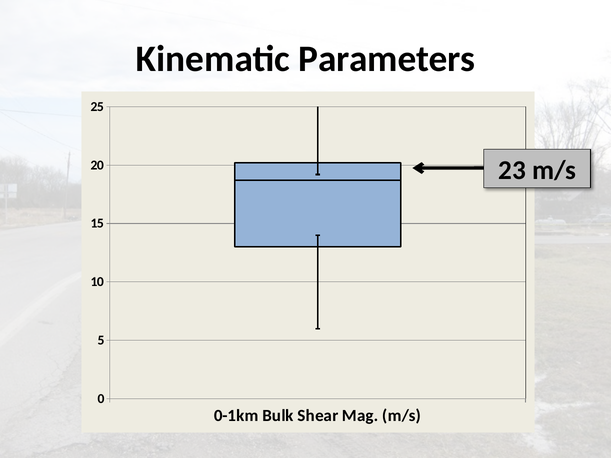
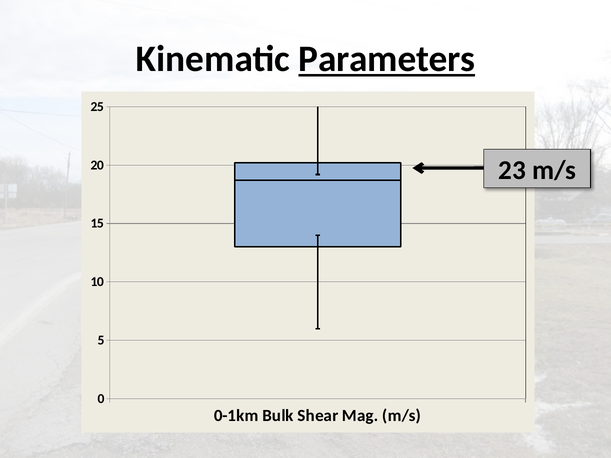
Parameters underline: none -> present (387, 59)
